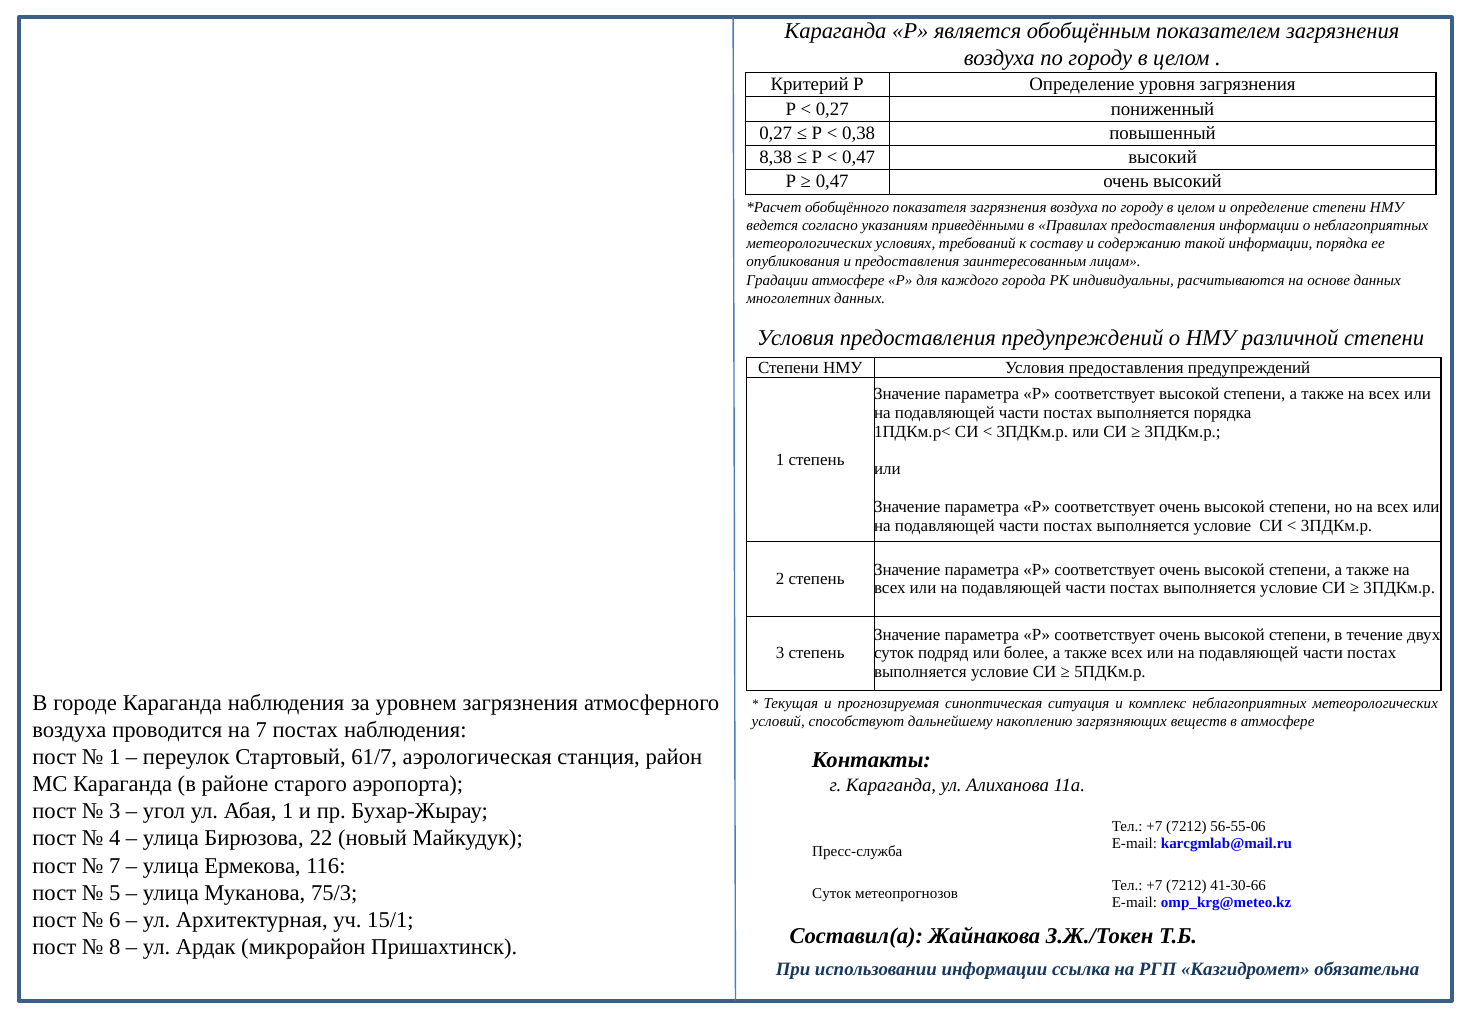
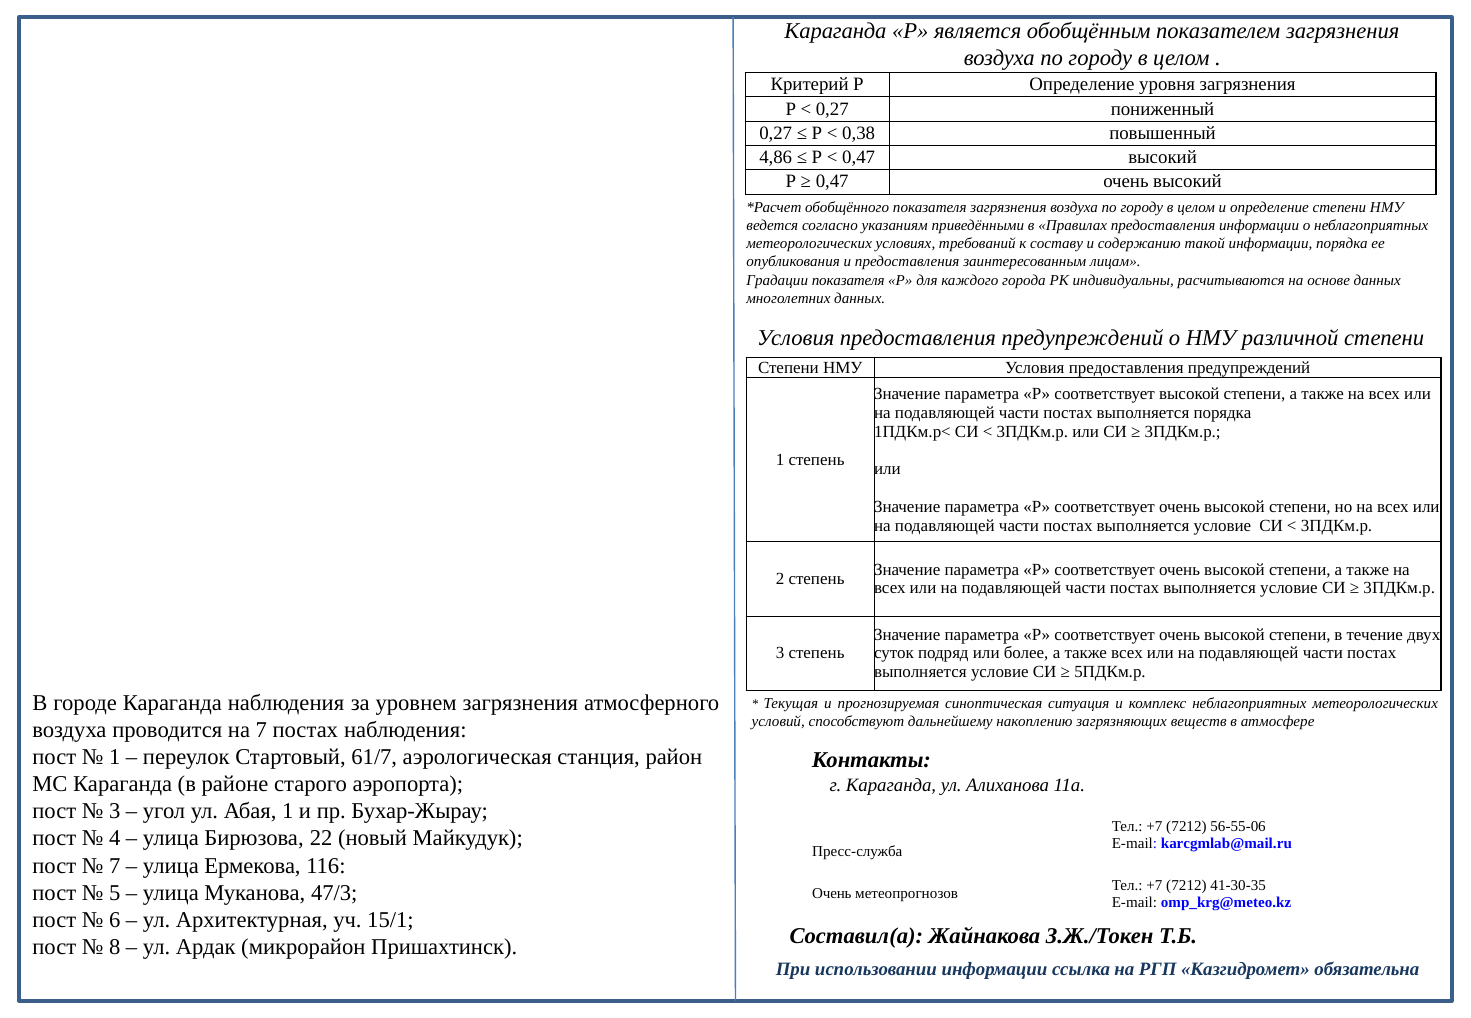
8,38: 8,38 -> 4,86 (776, 157)
Градации атмосфере: атмосфере -> показателя (848, 280)
41-30-66: 41-30-66 -> 41-30-35 (1238, 886)
75/3: 75/3 -> 47/3 (334, 893)
Суток: Суток -> Очень (832, 894)
